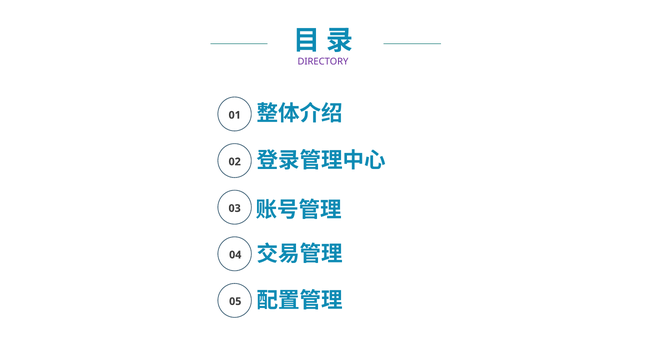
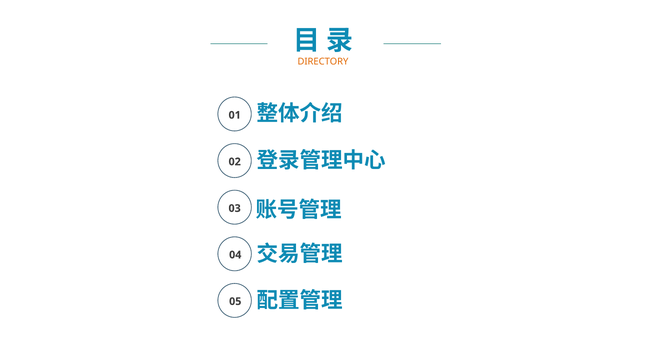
DIRECTORY colour: purple -> orange (323, 62)
